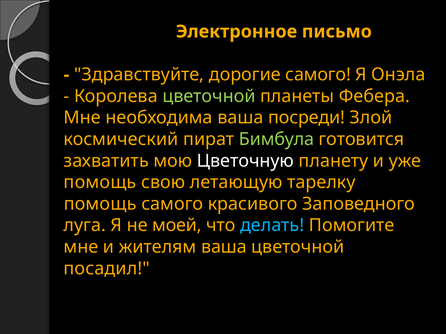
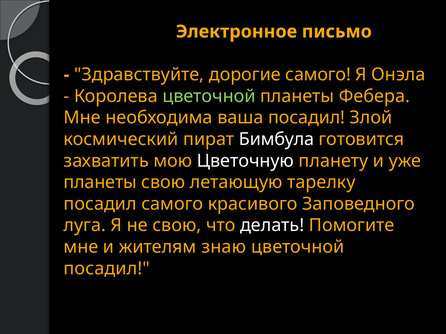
ваша посреди: посреди -> посадил (307, 118)
Бимбула colour: light green -> white (277, 139)
помощь: помощь -> планеты (100, 183)
помощь: помощь -> посадил (100, 204)
не моей: моей -> свою (177, 226)
делать colour: light blue -> white (272, 226)
жителям ваша: ваша -> знаю (224, 247)
